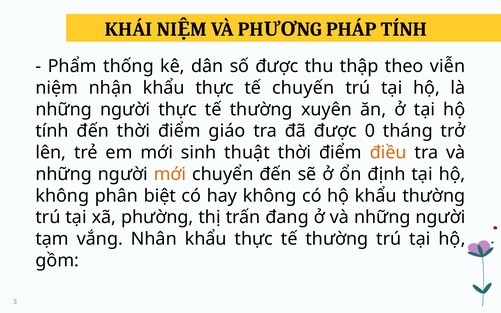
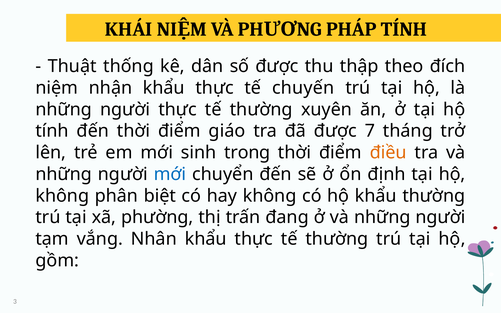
Phẩm: Phẩm -> Thuật (72, 66)
viễn: viễn -> đích (448, 66)
0: 0 -> 7 (370, 131)
thuật: thuật -> trong (247, 153)
mới colour: orange -> blue (170, 174)
